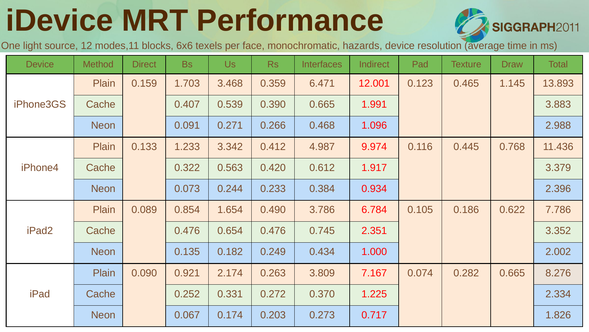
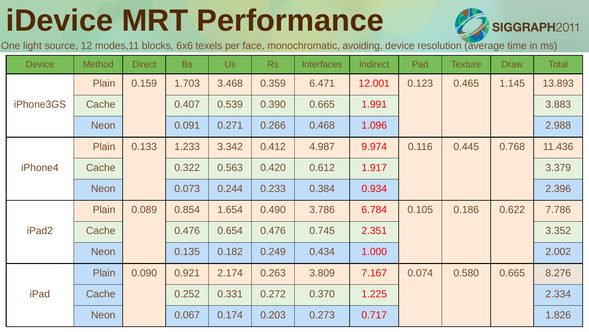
hazards: hazards -> avoiding (363, 46)
0.282: 0.282 -> 0.580 (466, 272)
